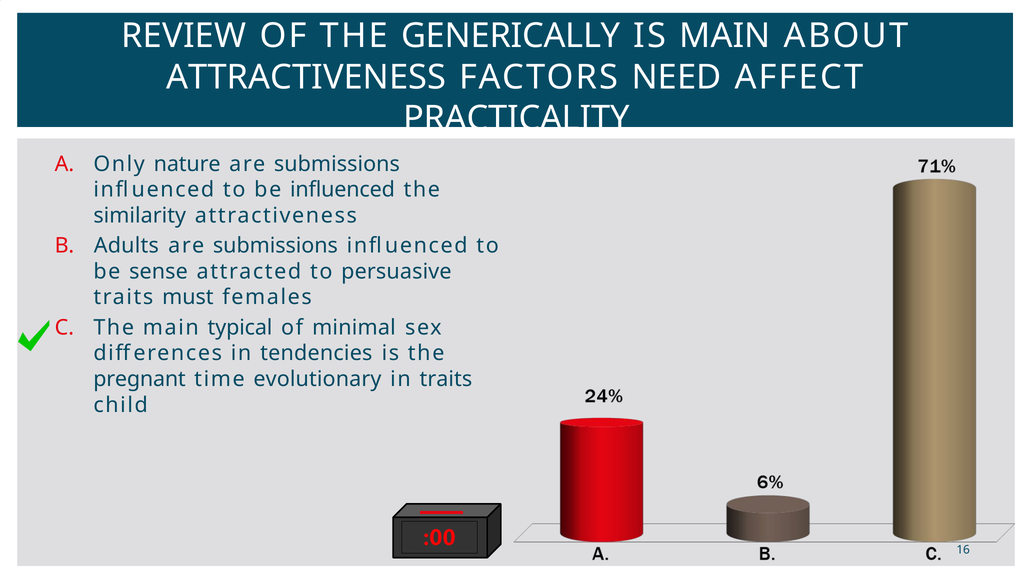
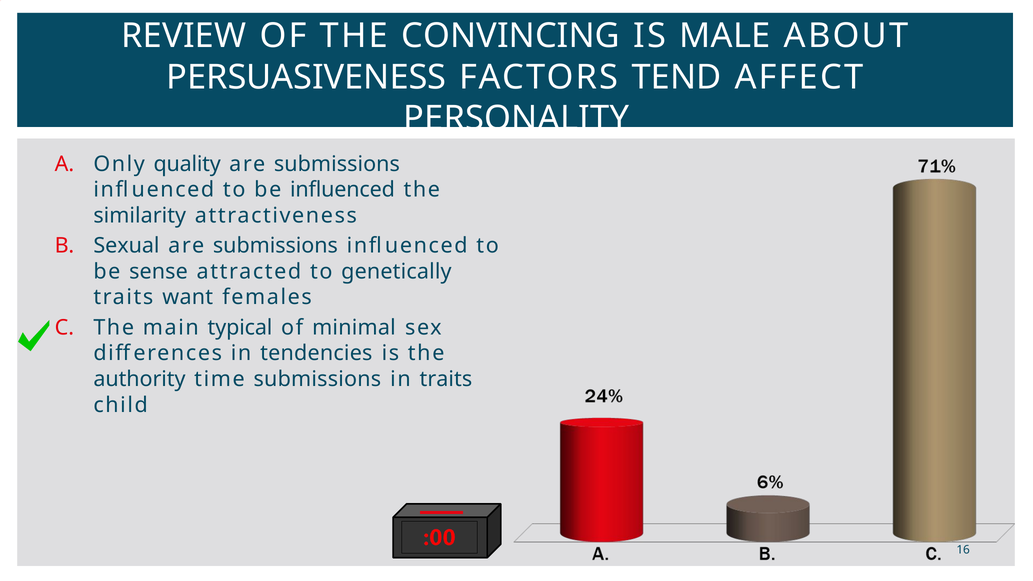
GENERICALLY: GENERICALLY -> CONVINCING (511, 36)
IS MAIN: MAIN -> MALE (725, 36)
ATTRACTIVENESS: ATTRACTIVENESS -> PERSUASIVENESS (306, 77)
NEED: NEED -> TEND (677, 77)
PRACTICALITY: PRACTICALITY -> PERSONALITY (516, 119)
nature: nature -> quality (187, 164)
Adults: Adults -> Sexual (126, 246)
persuasive: persuasive -> genetically (396, 272)
must: must -> want (188, 297)
pregnant: pregnant -> authority (139, 379)
time evolutionary: evolutionary -> submissions (317, 379)
